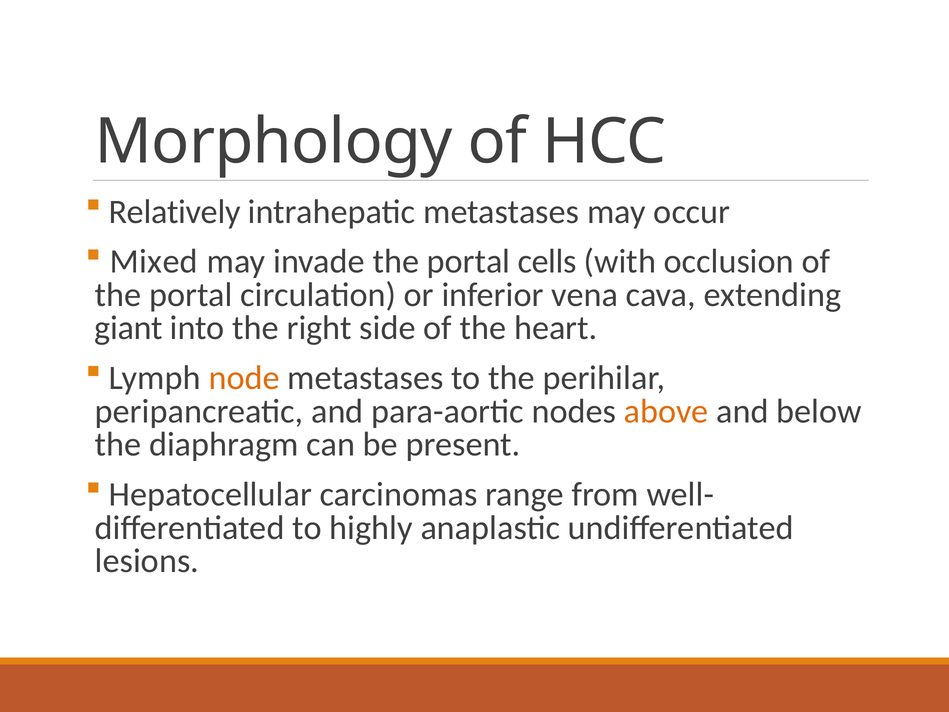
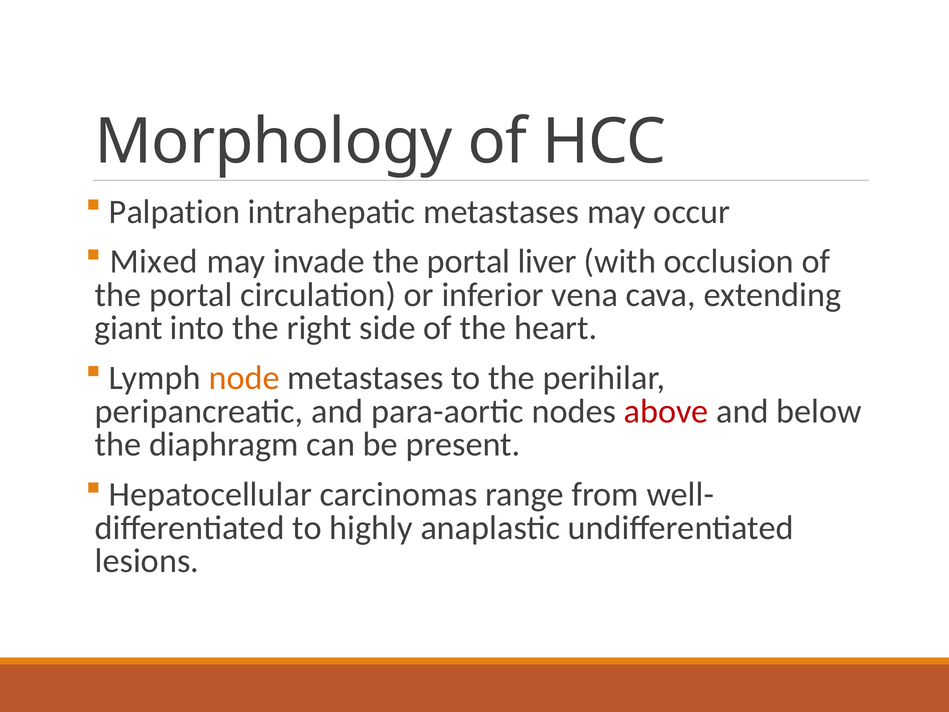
Relatively: Relatively -> Palpation (175, 212)
cells: cells -> liver (547, 261)
above colour: orange -> red (666, 411)
